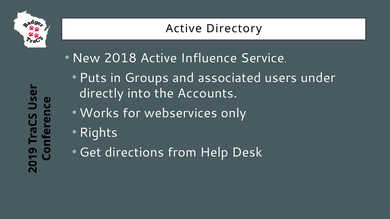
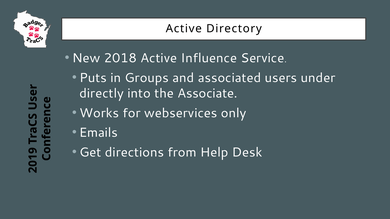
Accounts: Accounts -> Associate (208, 94)
Rights: Rights -> Emails (99, 133)
